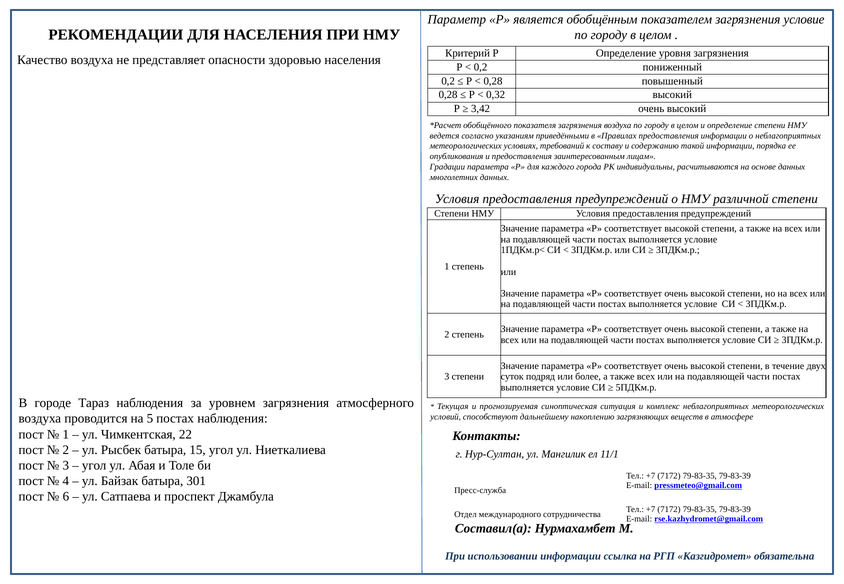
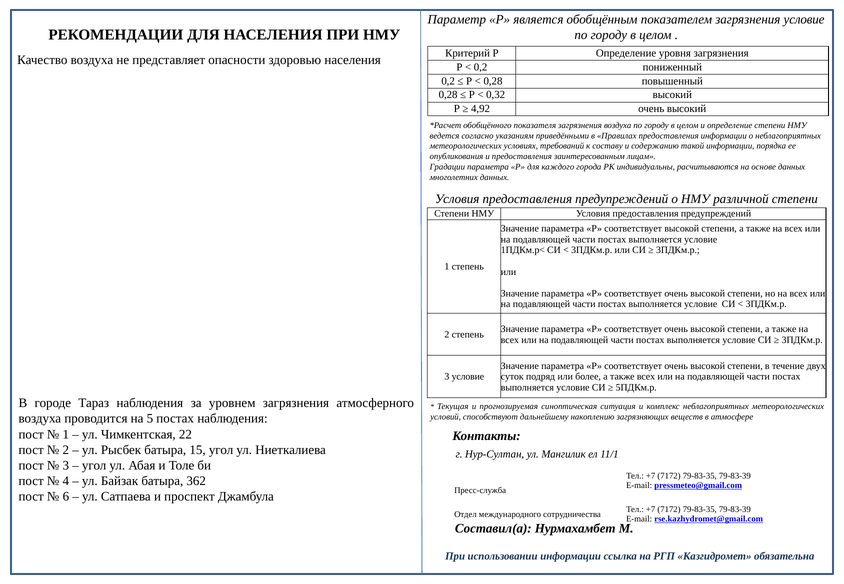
3,42: 3,42 -> 4,92 (481, 109)
3 степени: степени -> условие (468, 377)
301: 301 -> 362 (196, 481)
